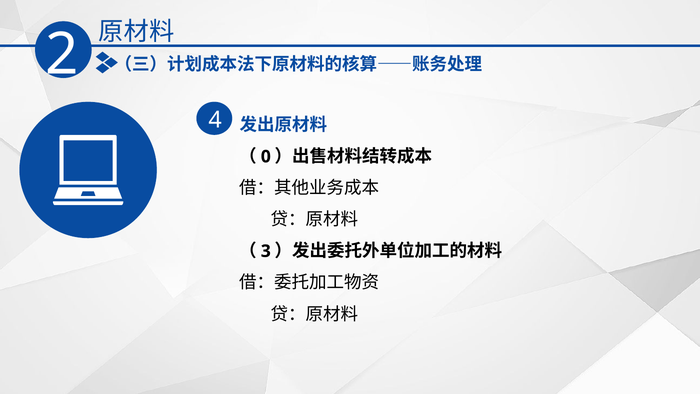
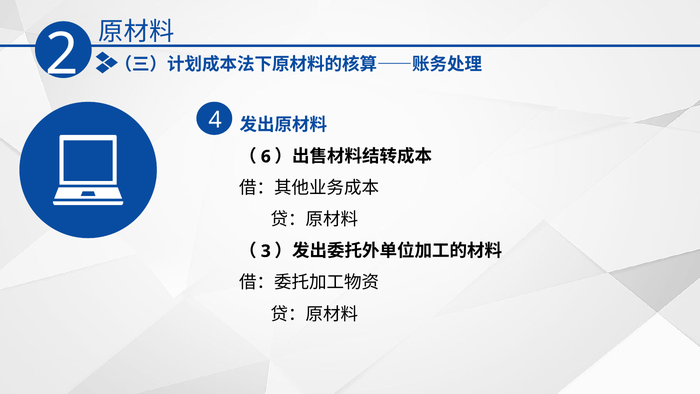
0: 0 -> 6 (266, 157)
